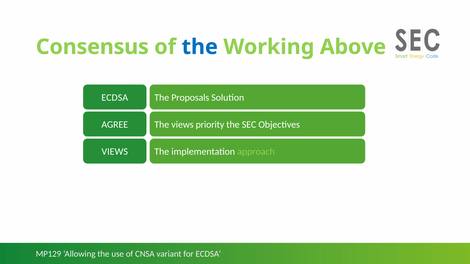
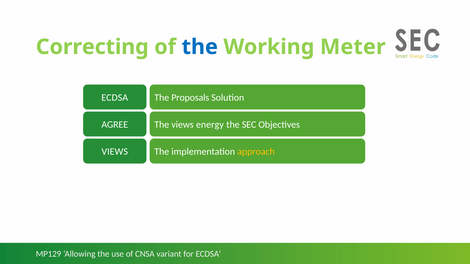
Consensus: Consensus -> Correcting (92, 47)
Above: Above -> Meter (353, 47)
priority: priority -> energy (210, 125)
approach colour: light green -> yellow (256, 152)
